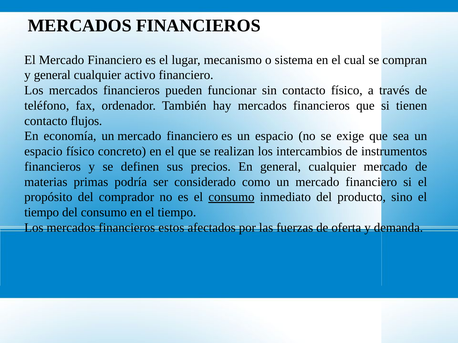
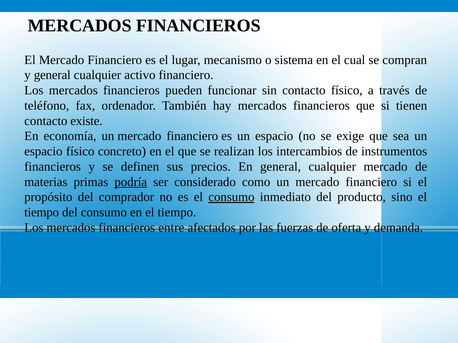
flujos: flujos -> existe (86, 121)
podría underline: none -> present (131, 182)
estos: estos -> entre (171, 228)
